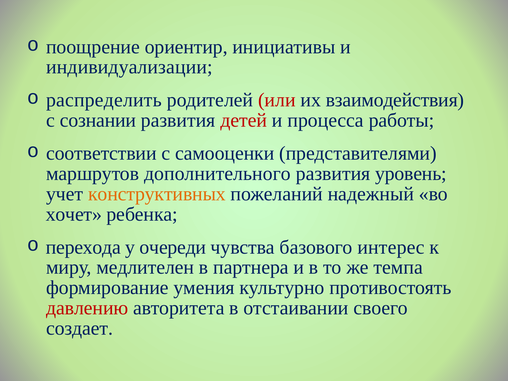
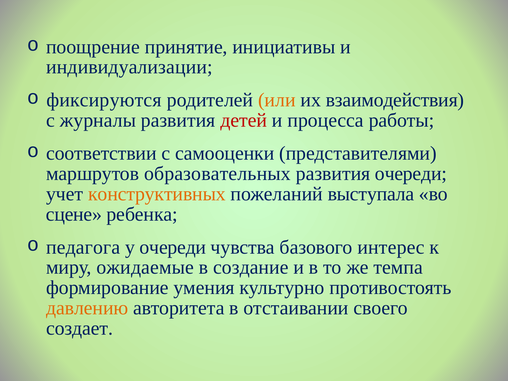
ориентир: ориентир -> принятие (186, 47)
распределить: распределить -> фиксируются (104, 100)
или colour: red -> orange (277, 100)
сознании: сознании -> журналы (98, 120)
дополнительного: дополнительного -> образовательных (217, 174)
развития уровень: уровень -> очереди (411, 174)
надежный: надежный -> выступала (371, 194)
хочет: хочет -> сцене (74, 214)
перехода: перехода -> педагога (83, 247)
медлителен: медлителен -> ожидаемые (145, 267)
партнера: партнера -> создание (251, 267)
давлению colour: red -> orange (87, 308)
